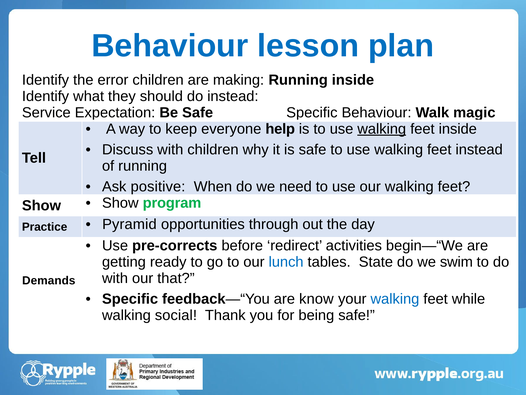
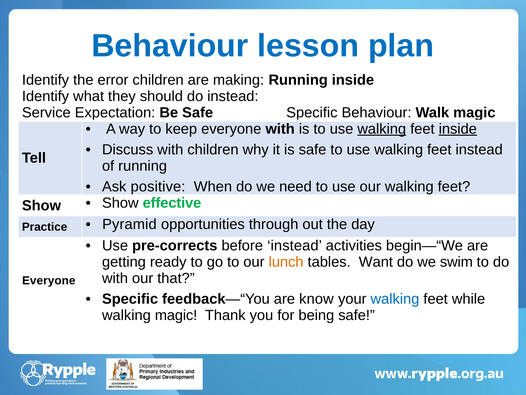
everyone help: help -> with (280, 129)
inside underline: none -> present (458, 129)
program: program -> effective (172, 203)
before redirect: redirect -> instead (295, 245)
lunch colour: blue -> orange (286, 262)
State: State -> Want (376, 262)
Demands: Demands -> Everyone (49, 280)
walking social: social -> magic (176, 315)
